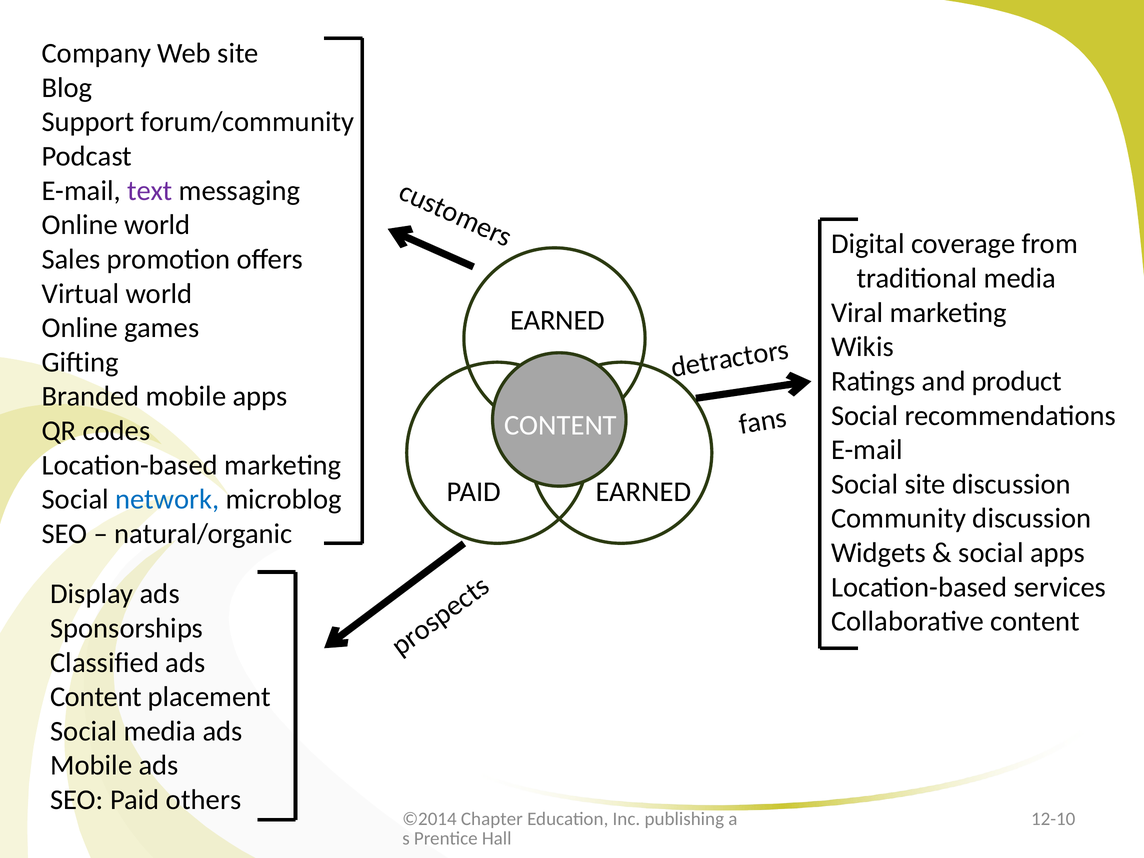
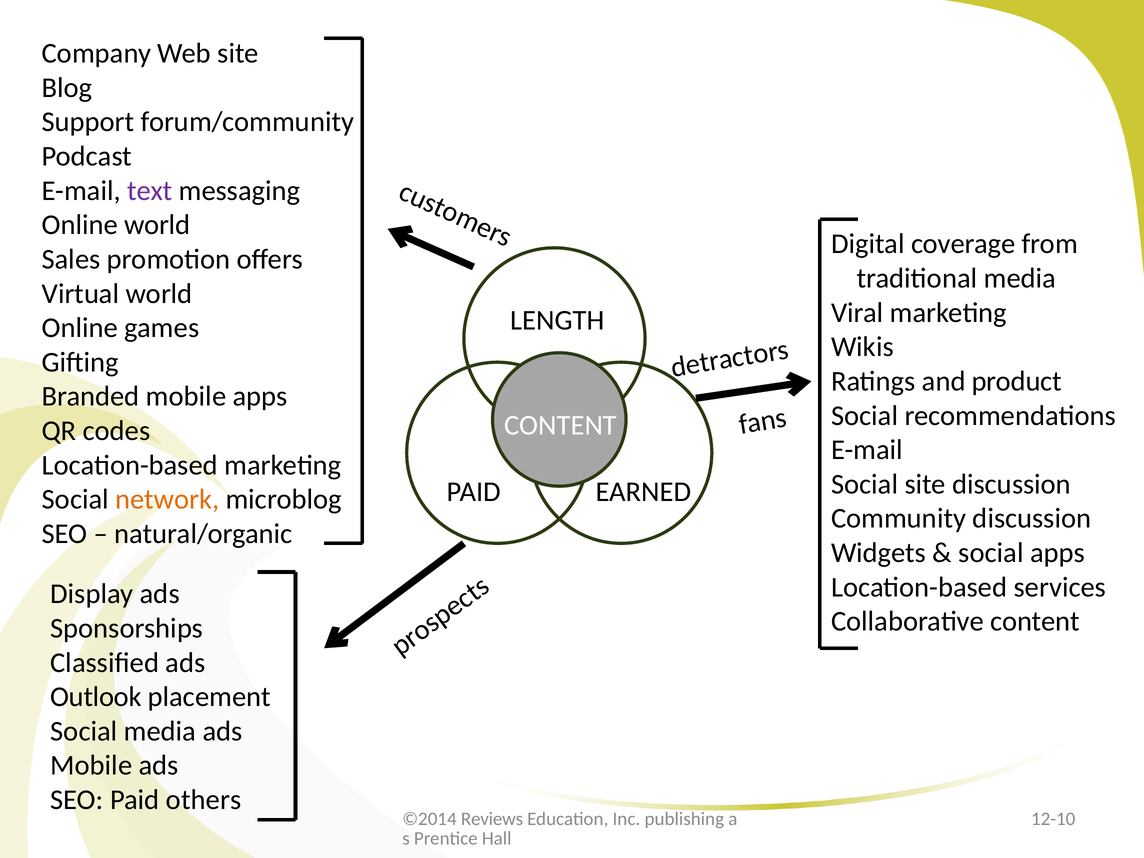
EARNED: EARNED -> LENGTH (557, 320)
network colour: blue -> orange (167, 500)
Content: Content -> Outlook (96, 697)
Chapter: Chapter -> Reviews (492, 819)
